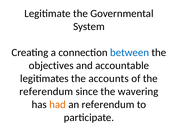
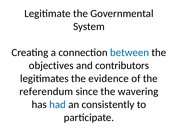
accountable: accountable -> contributors (122, 66)
accounts: accounts -> evidence (109, 79)
had colour: orange -> blue (58, 105)
an referendum: referendum -> consistently (108, 105)
